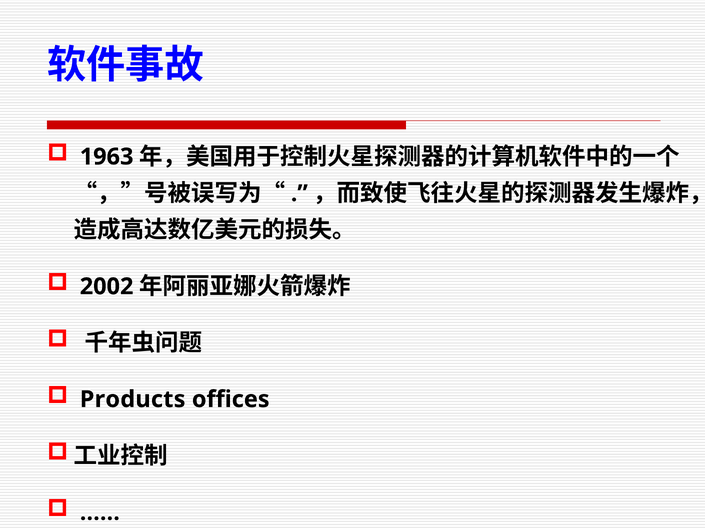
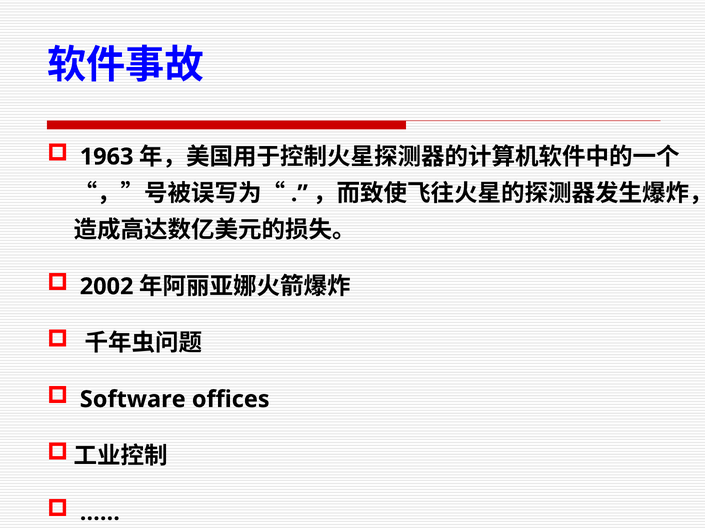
Products: Products -> Software (133, 399)
